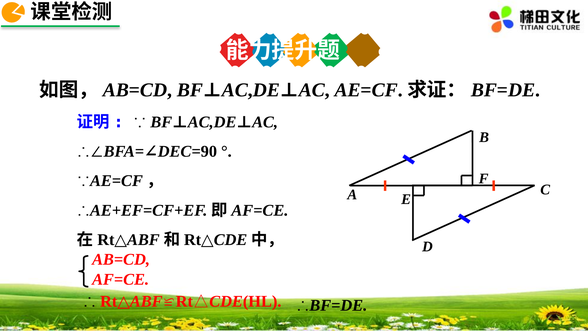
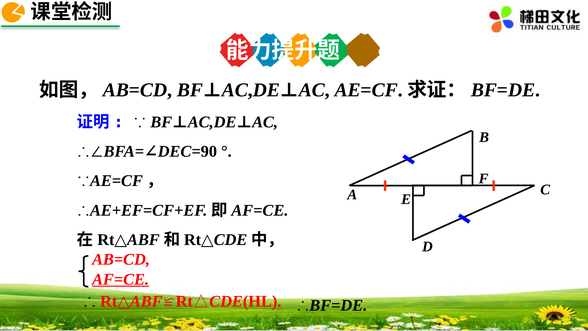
AF=CE underline: none -> present (121, 279)
